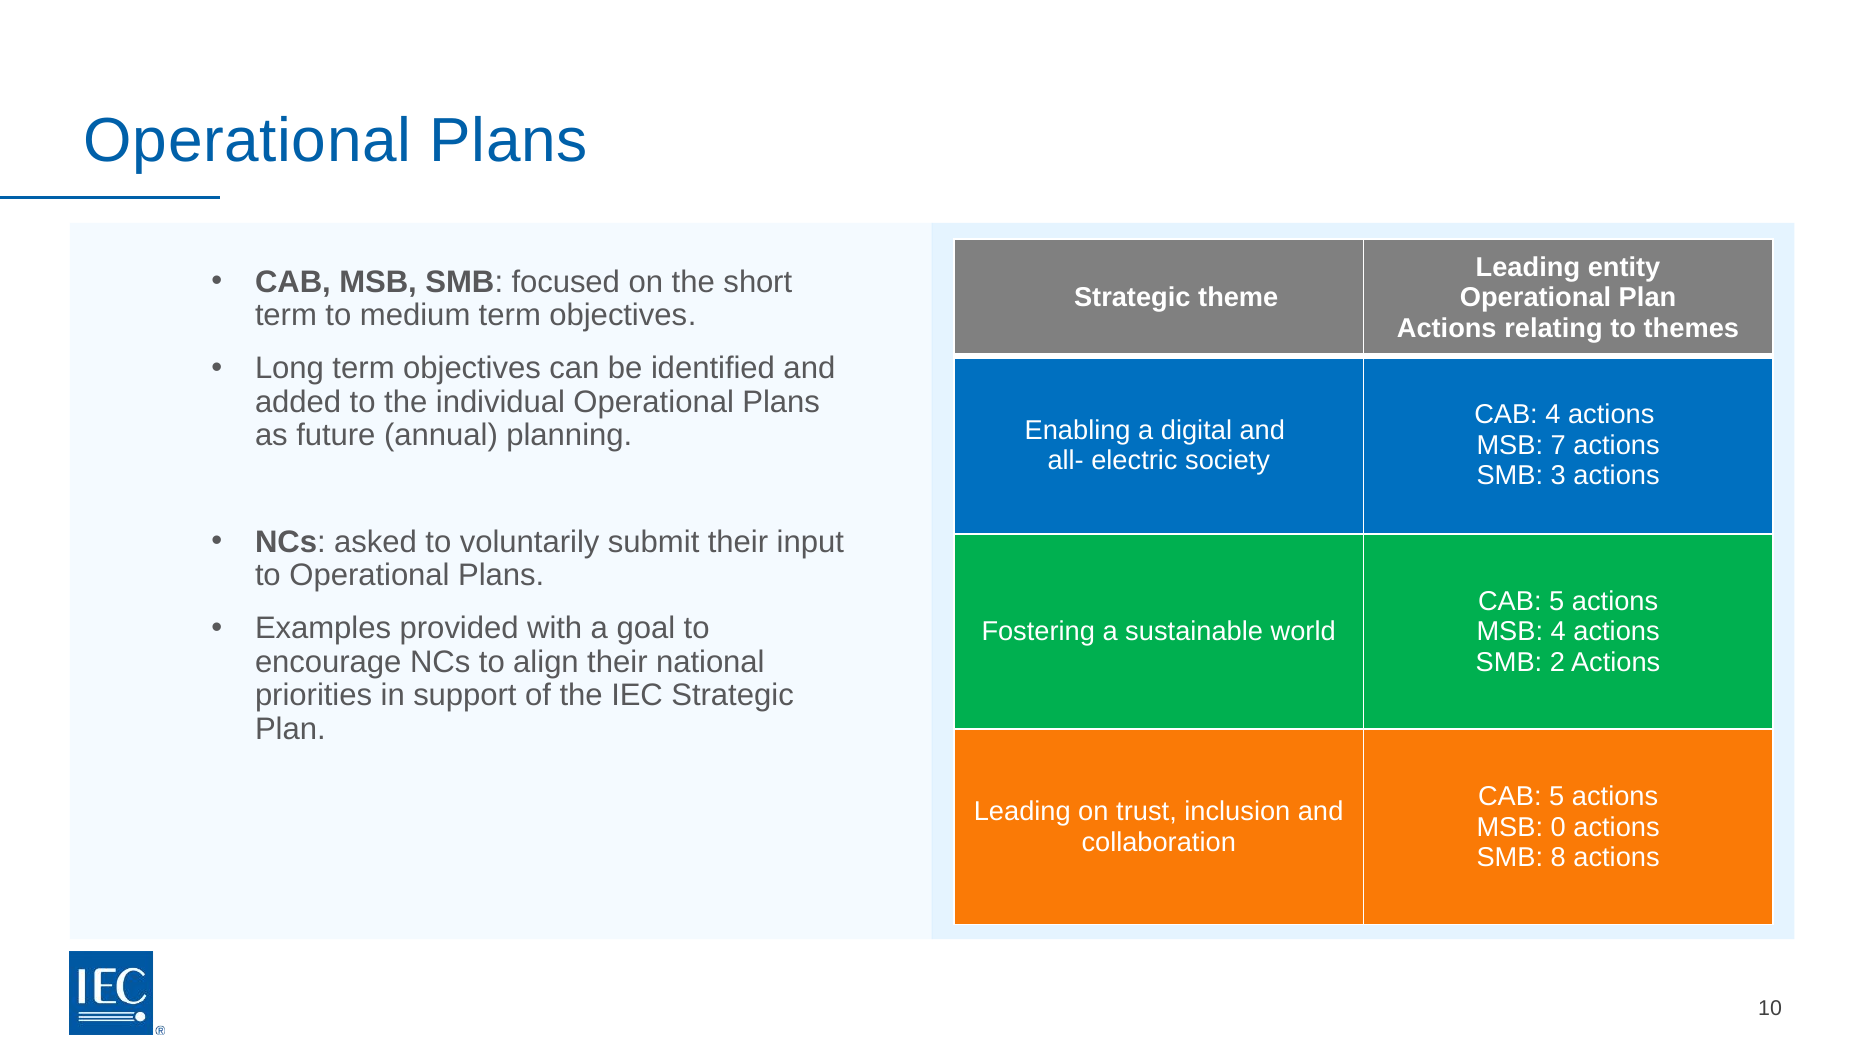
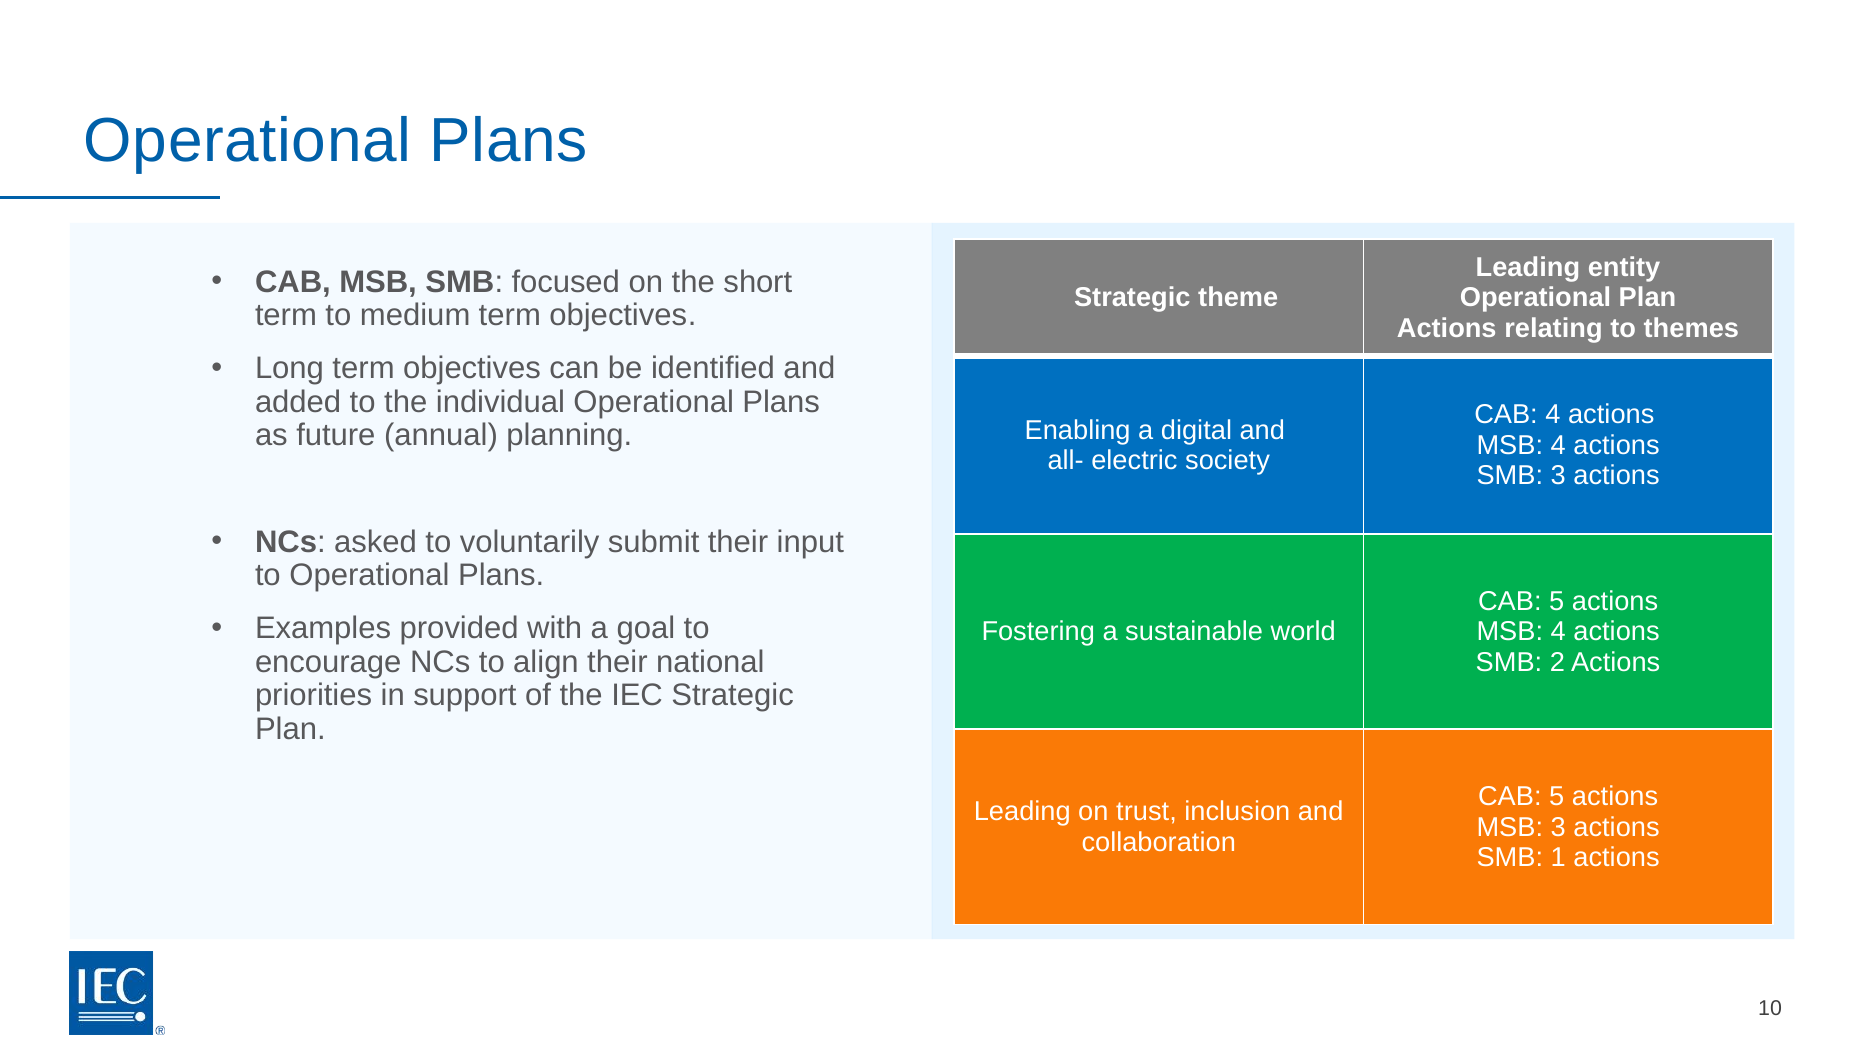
7: 7 -> 4 (1558, 445)
MSB 0: 0 -> 3 (1558, 827)
8: 8 -> 1 (1558, 858)
